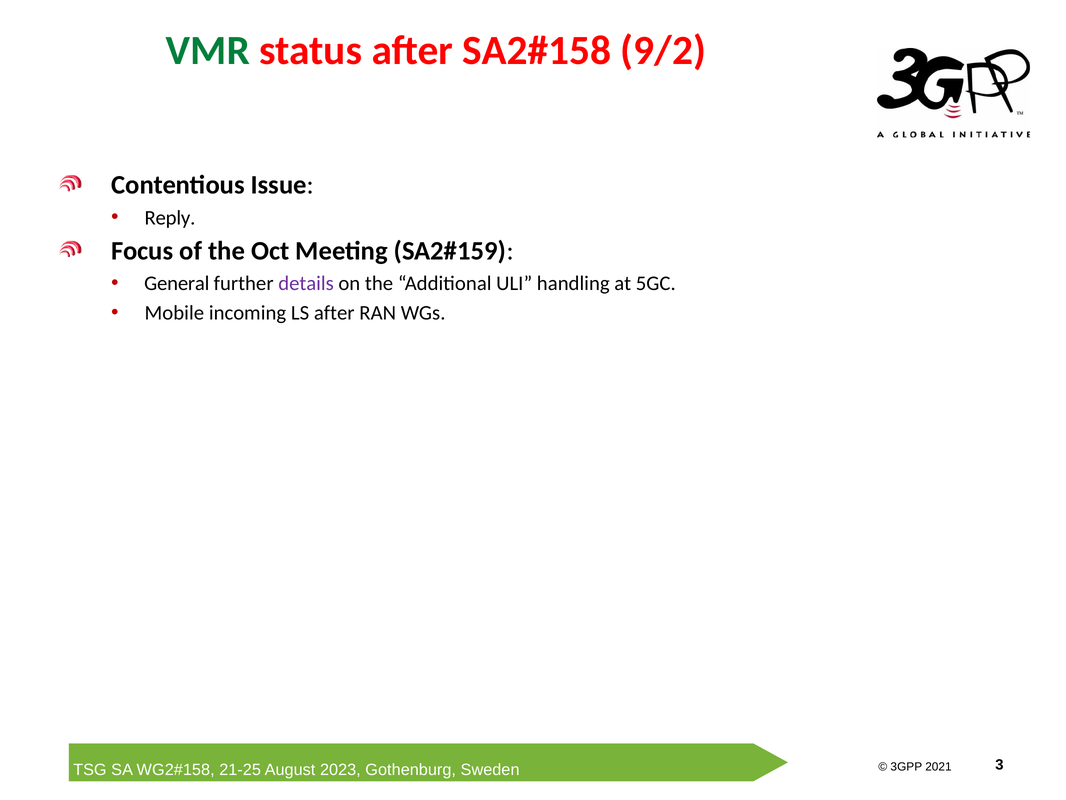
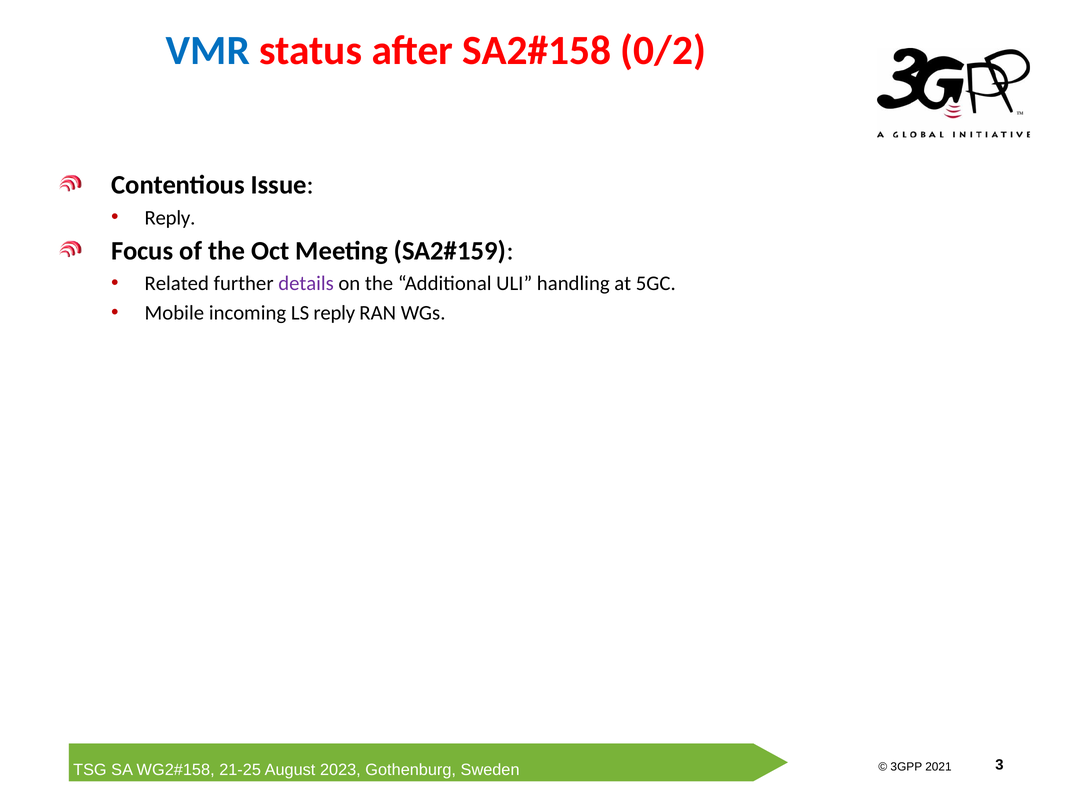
VMR colour: green -> blue (208, 50)
9/2: 9/2 -> 0/2 (663, 50)
General: General -> Related (177, 283)
LS after: after -> reply (334, 313)
